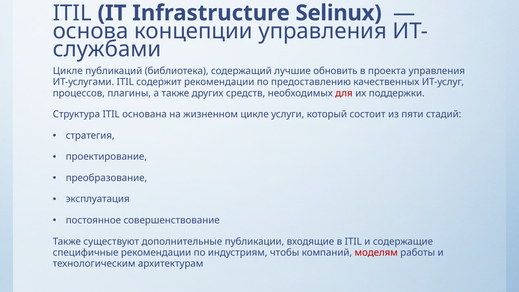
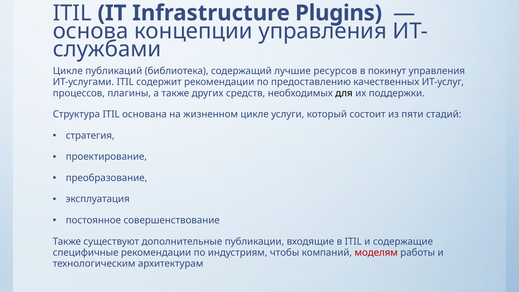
Selinux: Selinux -> Plugins (339, 13)
обновить: обновить -> ресурсов (335, 71)
проекта: проекта -> покинут (387, 71)
для colour: red -> black (344, 93)
